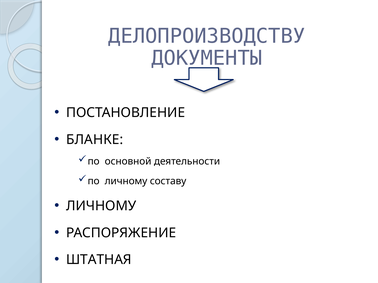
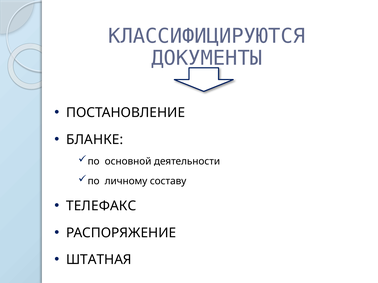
ДЕЛОПРОИЗВОДСТВУ: ДЕЛОПРОИЗВОДСТВУ -> КЛАССИФИЦИРУЮТСЯ (207, 36)
ЛИЧНОМУ: ЛИЧНОМУ -> ТЕЛЕФАКС (101, 206)
